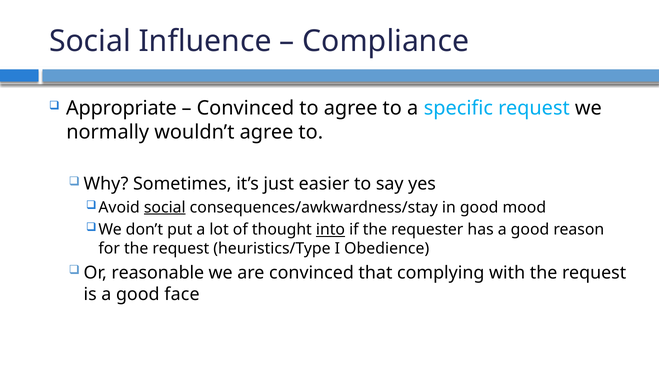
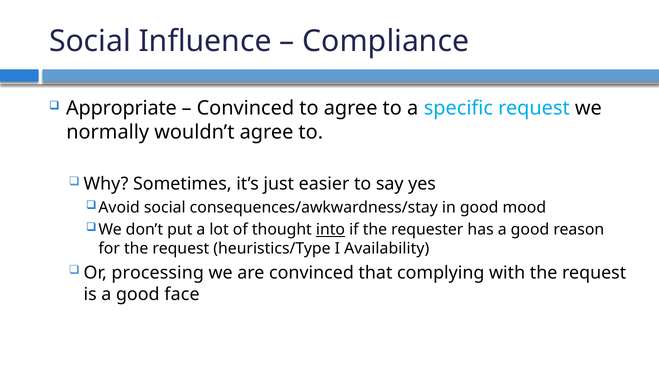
social underline: present -> none (165, 207)
Obedience: Obedience -> Availability (387, 248)
reasonable: reasonable -> processing (158, 273)
